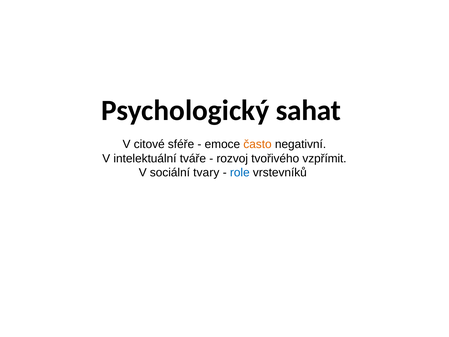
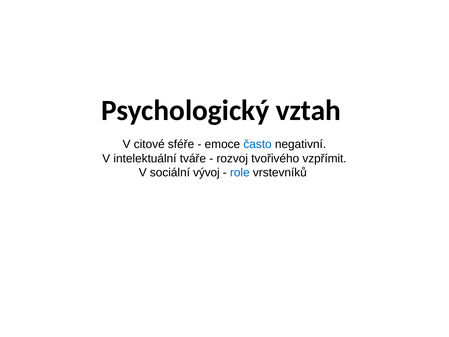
sahat: sahat -> vztah (308, 110)
často colour: orange -> blue (258, 144)
tvary: tvary -> vývoj (206, 173)
